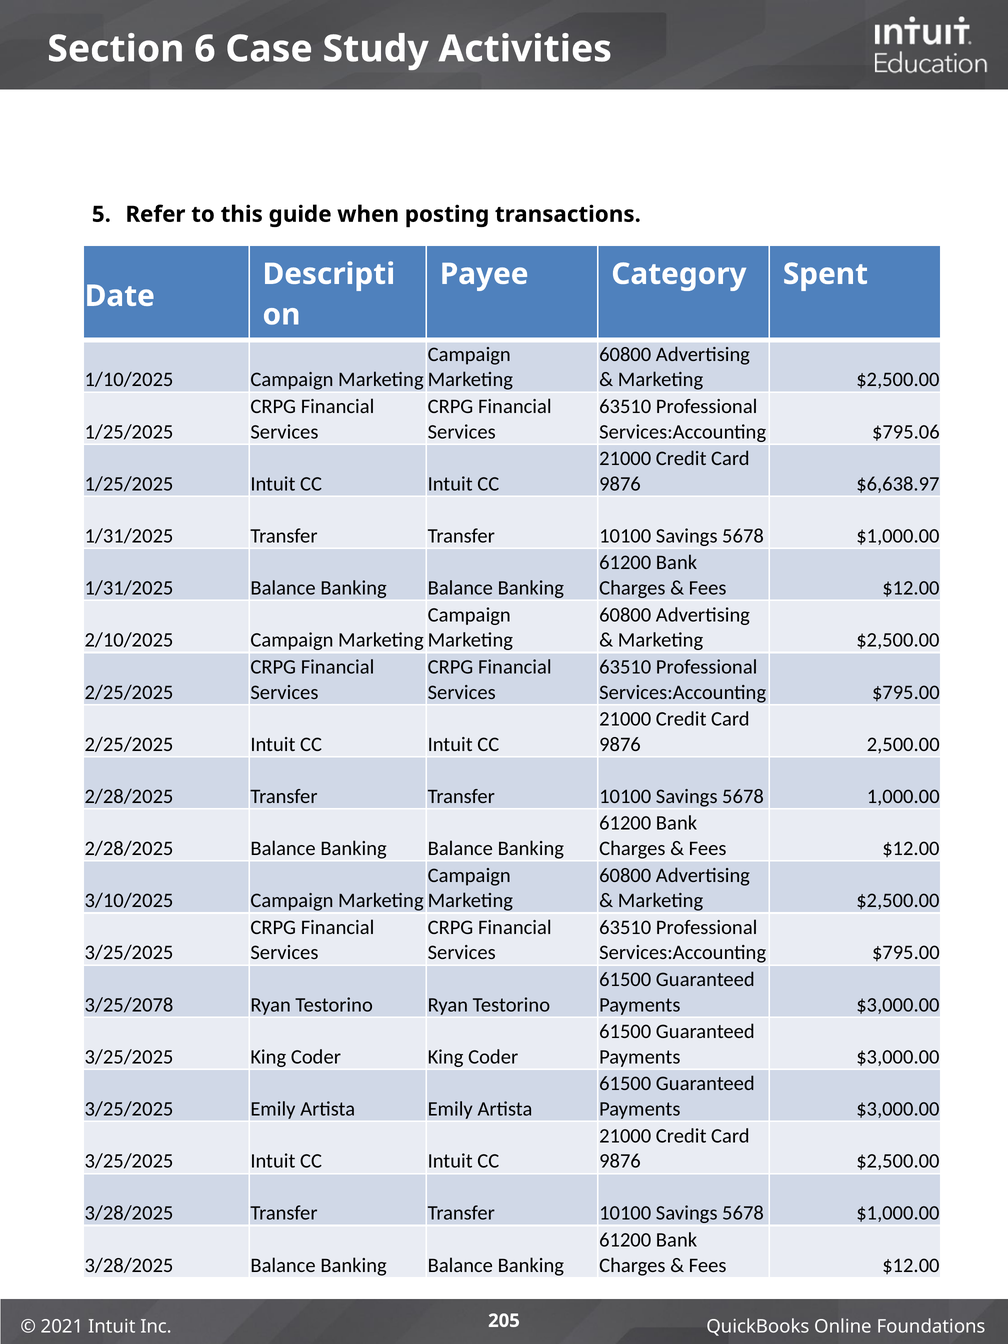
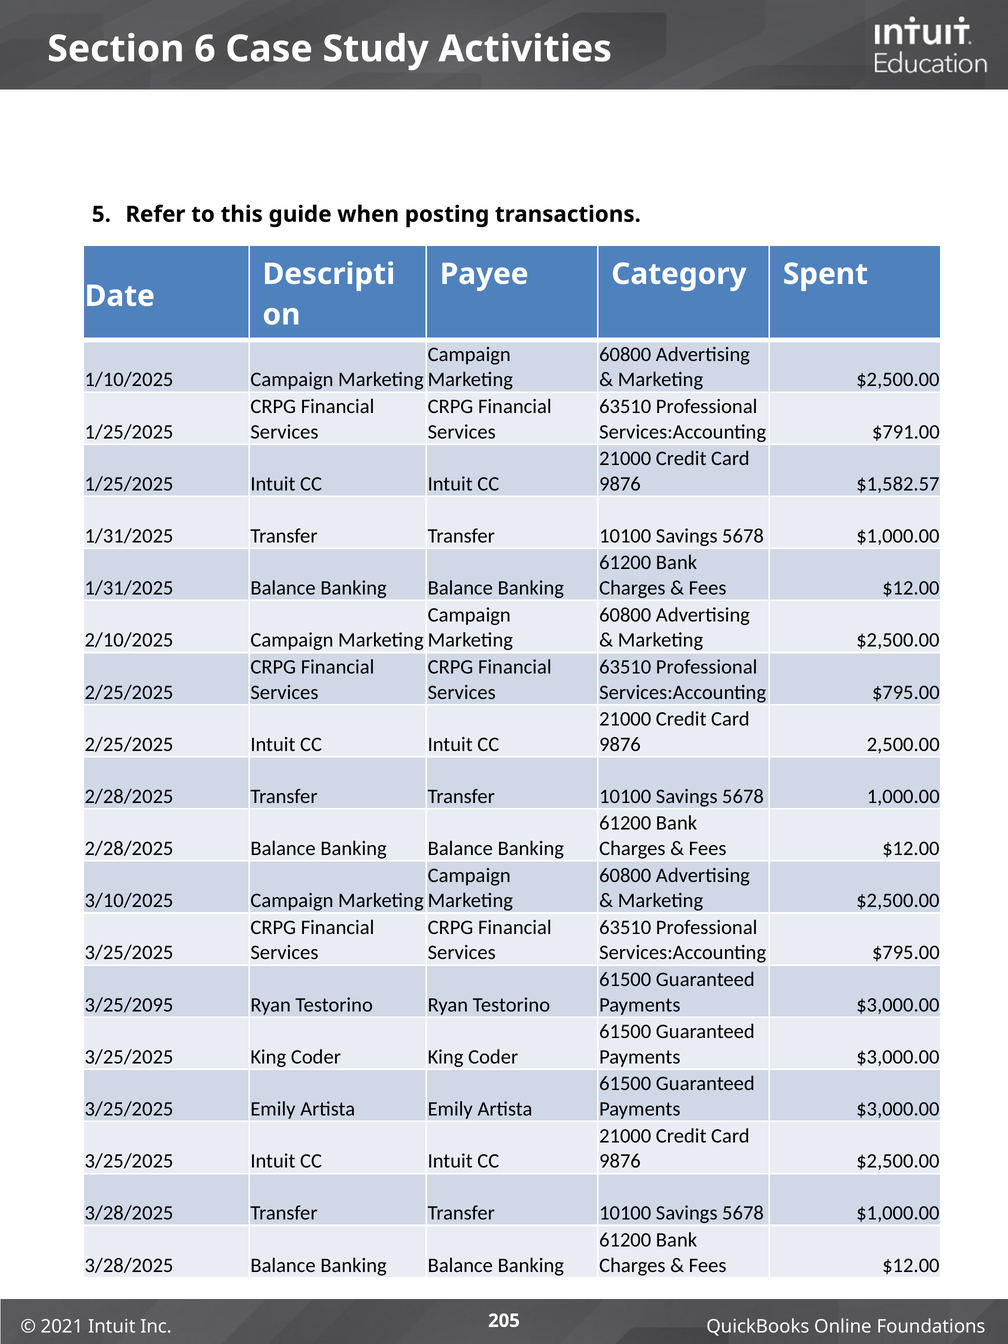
$795.06: $795.06 -> $791.00 (906, 432)
$6,638.97: $6,638.97 -> $1,582.57 (898, 484)
3/25/2078: 3/25/2078 -> 3/25/2095 (129, 1005)
